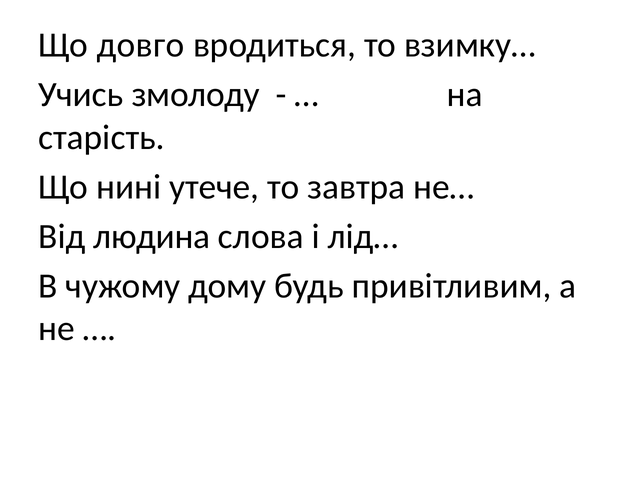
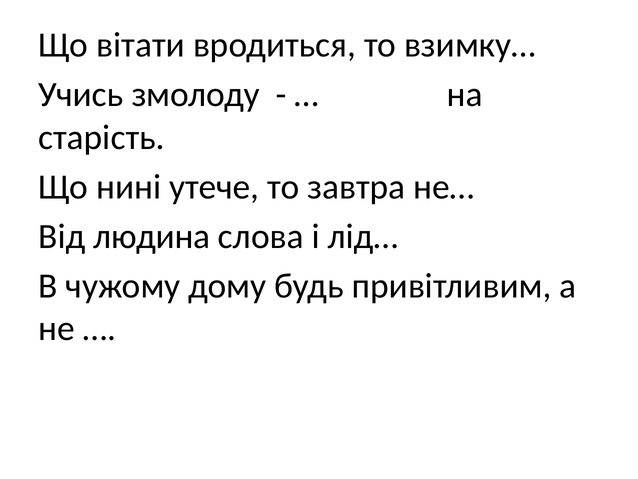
довго: довго -> вітати (141, 45)
